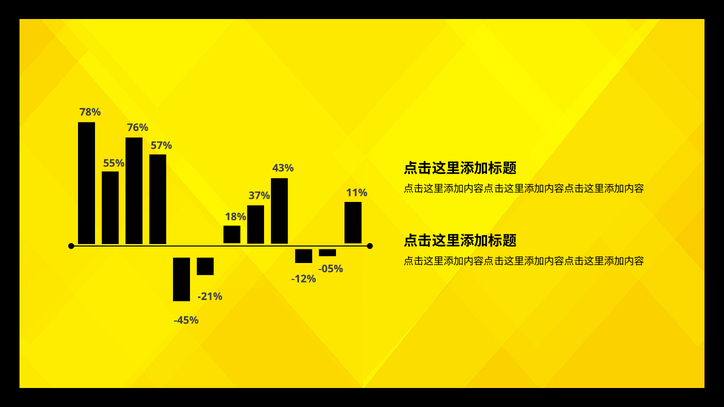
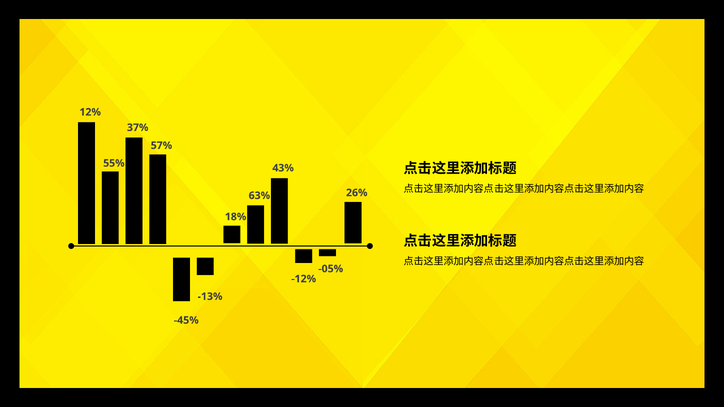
78%: 78% -> 12% (90, 112)
76%: 76% -> 37% (138, 128)
11%: 11% -> 26% (357, 193)
37%: 37% -> 63% (259, 196)
-21%: -21% -> -13% (210, 297)
